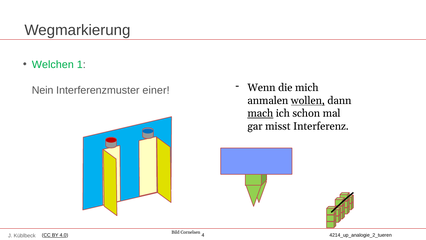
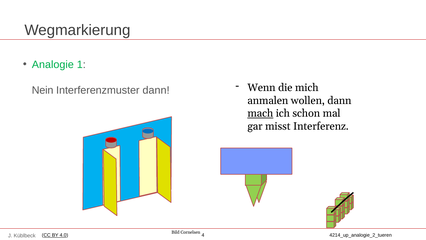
Welchen: Welchen -> Analogie (53, 65)
Interferenzmuster einer: einer -> dann (156, 90)
wollen underline: present -> none (308, 100)
